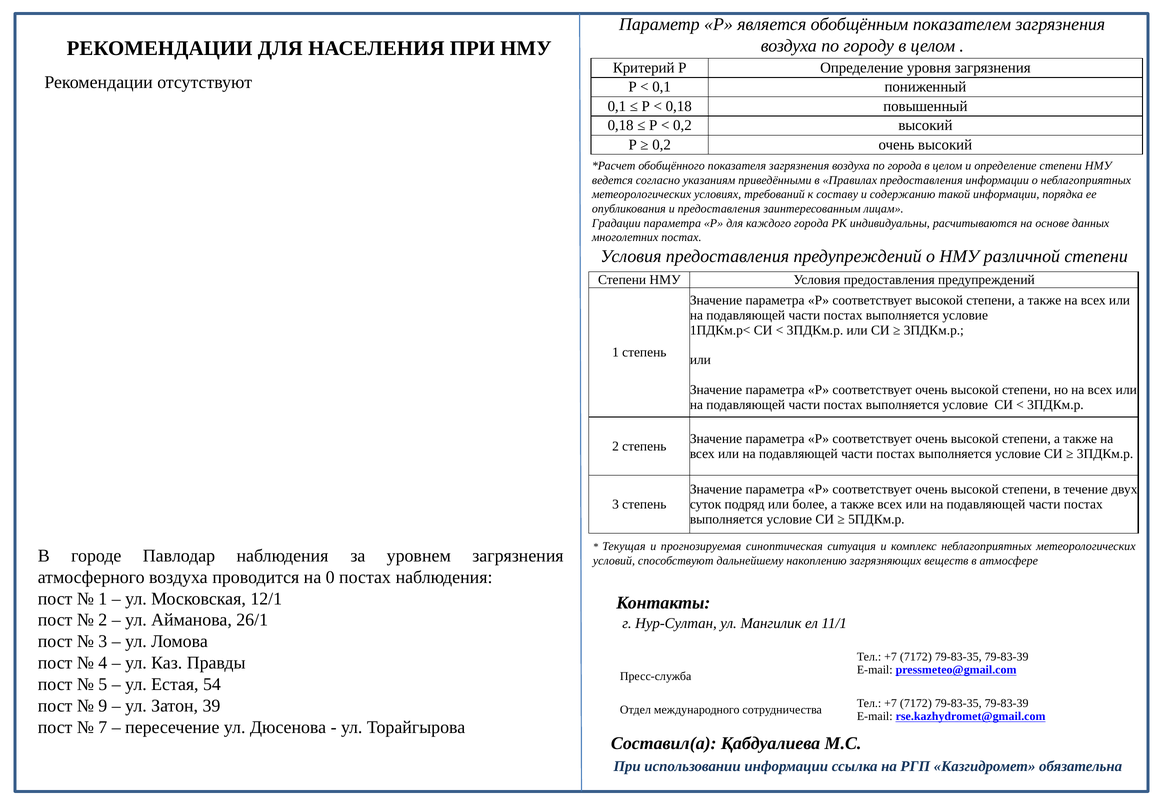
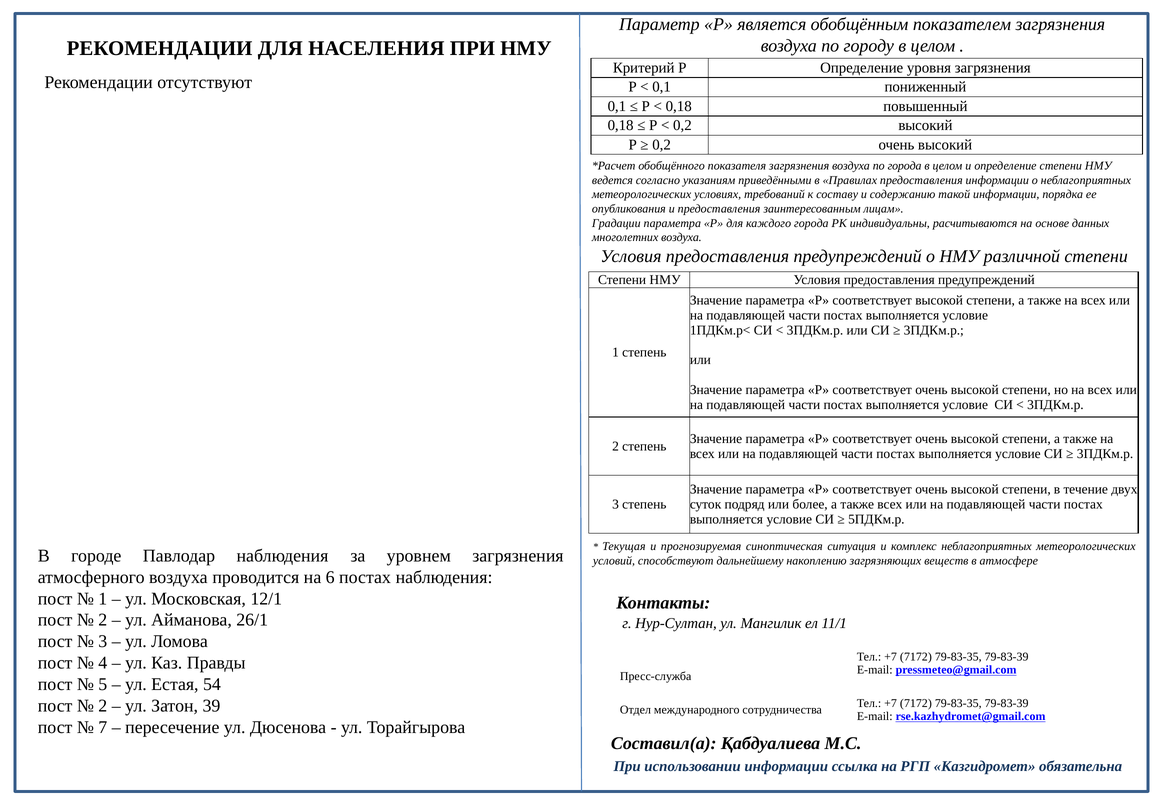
многолетних постах: постах -> воздуха (681, 237)
0: 0 -> 6 (330, 577)
9: 9 -> 2 (103, 706)
